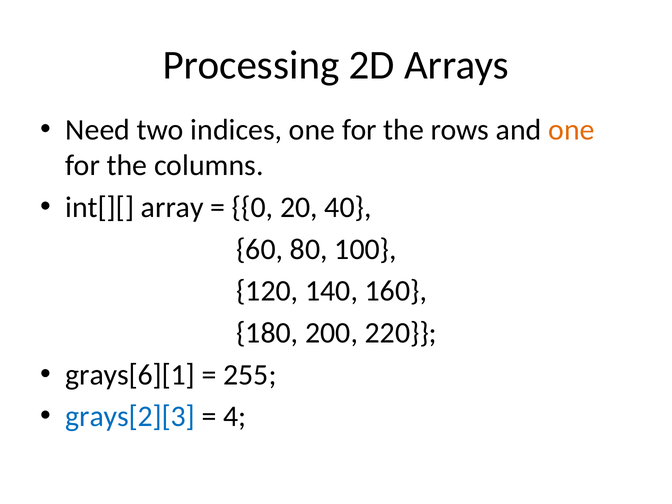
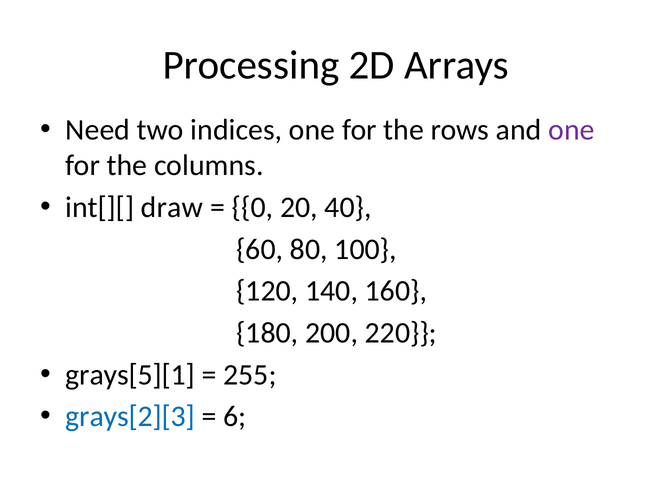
one colour: orange -> purple (571, 130)
array: array -> draw (172, 207)
grays[6][1: grays[6][1 -> grays[5][1 (130, 375)
4: 4 -> 6 (235, 417)
